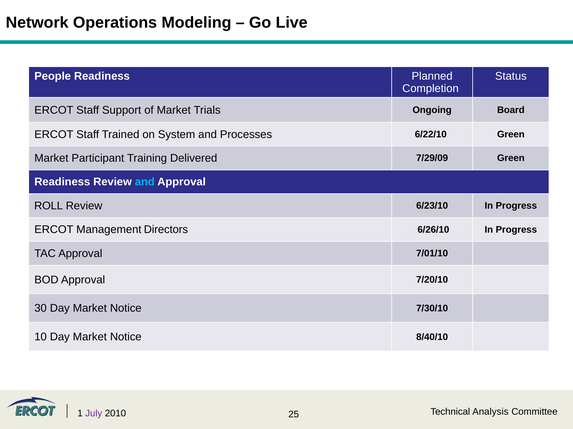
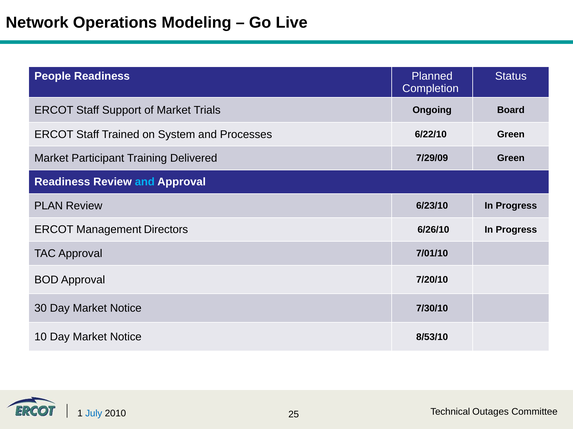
ROLL: ROLL -> PLAN (49, 206)
8/40/10: 8/40/10 -> 8/53/10 (432, 337)
July colour: purple -> blue (94, 414)
Analysis: Analysis -> Outages (491, 412)
